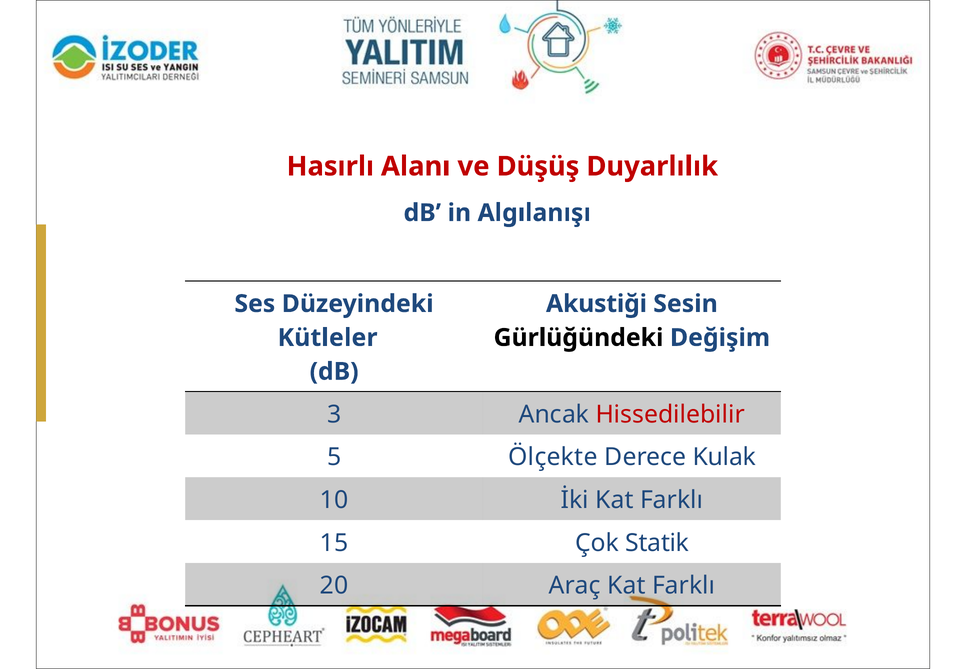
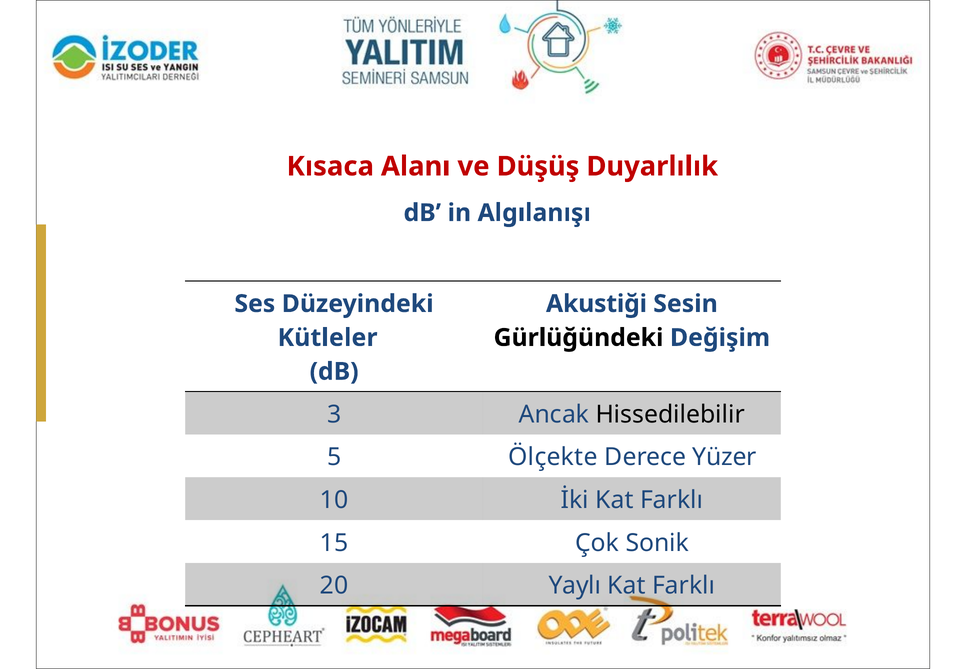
Hasırlı: Hasırlı -> Kısaca (330, 166)
Hissedilebilir colour: red -> black (670, 414)
Kulak: Kulak -> Yüzer (724, 457)
Statik: Statik -> Sonik (657, 543)
Araç: Araç -> Yaylı (575, 586)
